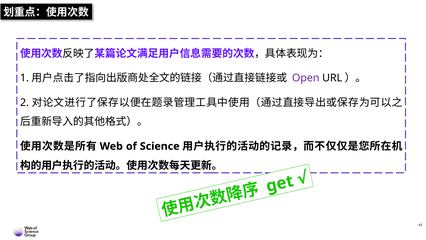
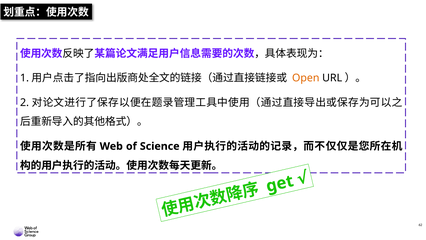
Open colour: purple -> orange (306, 78)
